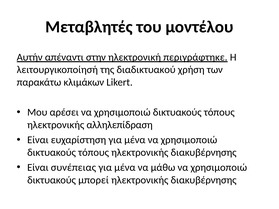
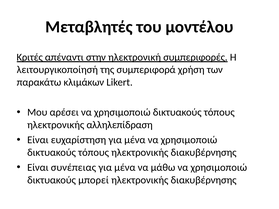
Αυτήν: Αυτήν -> Κριτές (30, 57)
περιγράφτηκε: περιγράφτηκε -> συμπεριφορές (195, 57)
διαδικτυακού: διαδικτυακού -> συμπεριφορά (146, 70)
